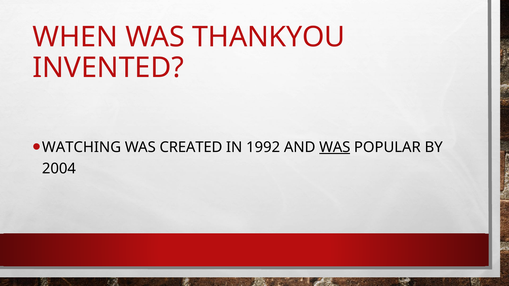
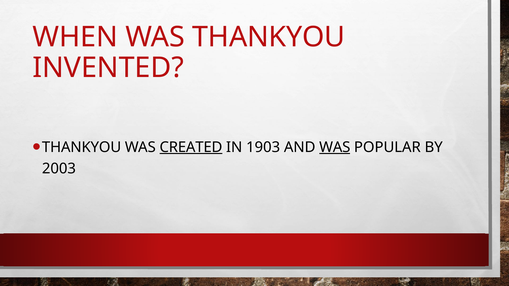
WATCHING: WATCHING -> THANKYOU (82, 147)
CREATED underline: none -> present (191, 147)
1992: 1992 -> 1903 (263, 147)
2004: 2004 -> 2003 (59, 169)
